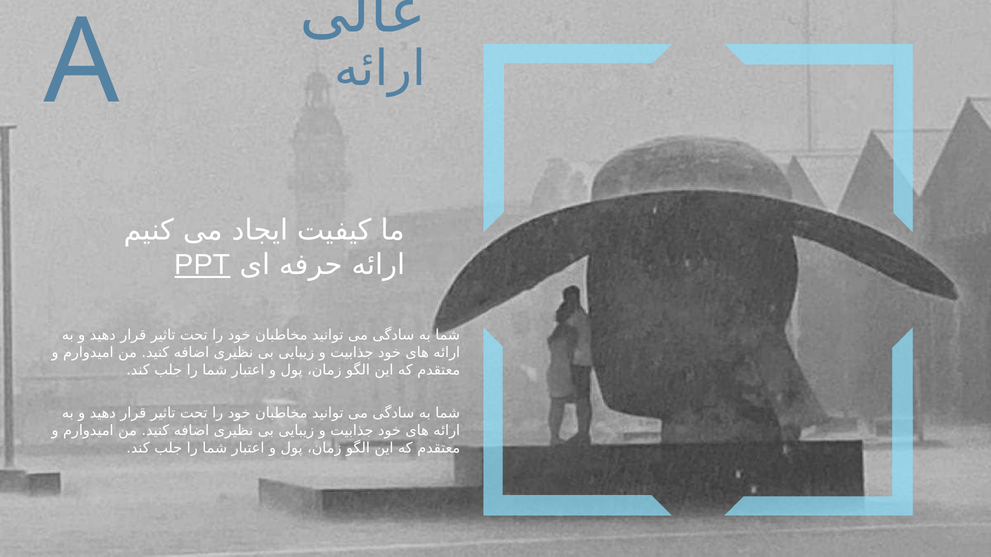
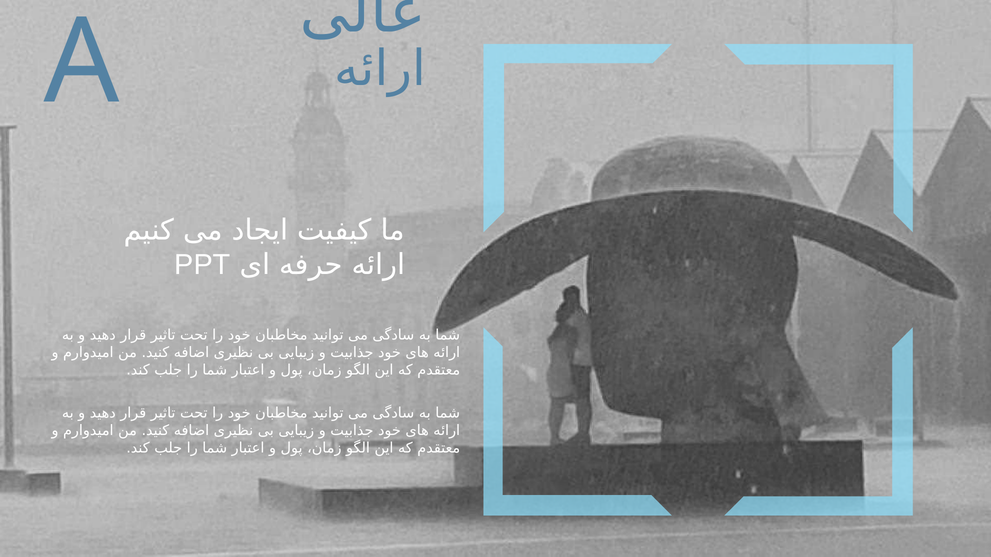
PPT underline: present -> none (202, 265)
